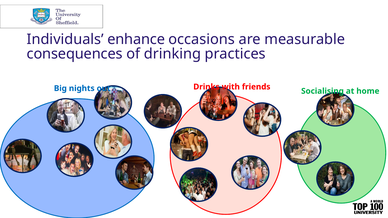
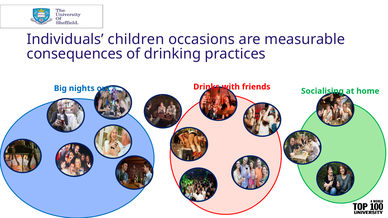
enhance: enhance -> children (136, 39)
